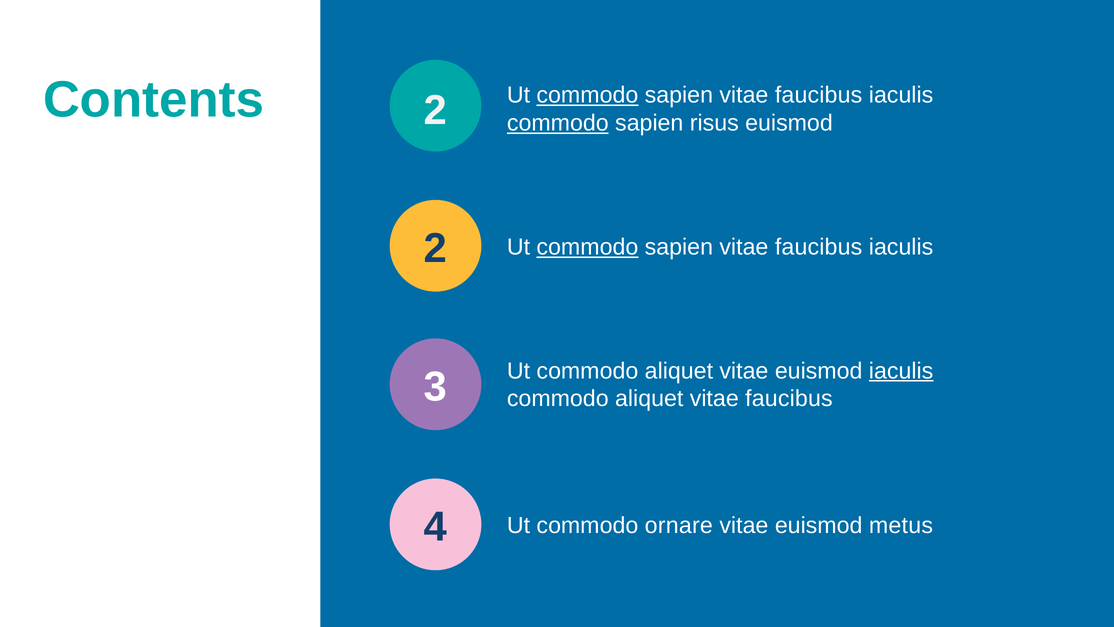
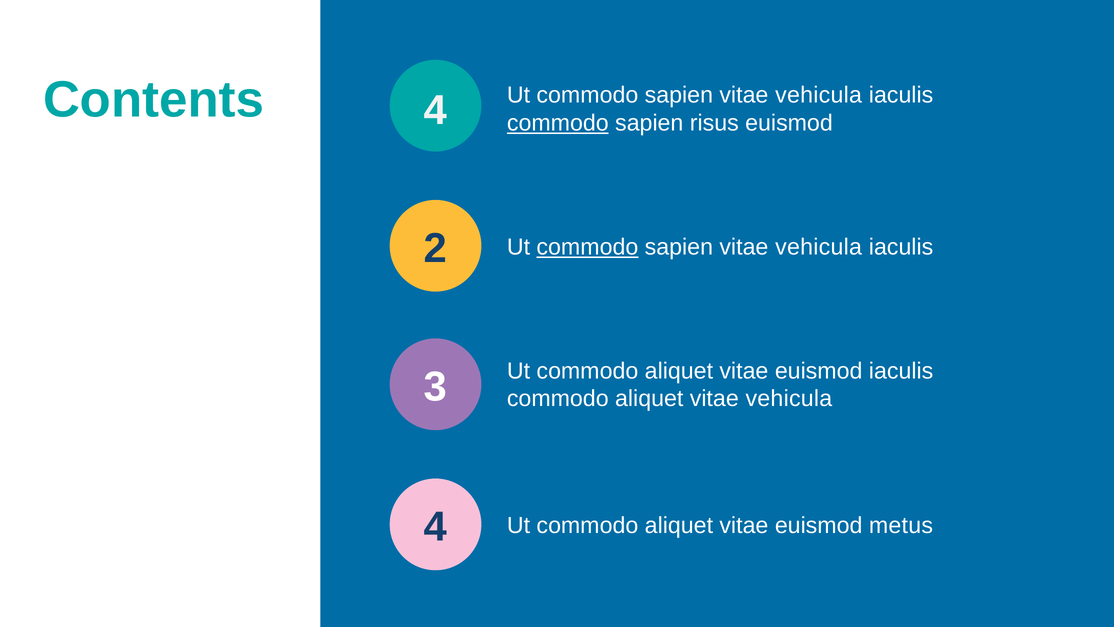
Contents 2: 2 -> 4 (436, 110)
commodo underline: present -> none (587, 95)
faucibus: faucibus -> vehicula (819, 95)
faucibus: faucibus -> vehicula (819, 247)
iaculis underline: present -> none (901, 371)
faucibus: faucibus -> vehicula (789, 399)
ornare: ornare -> aliquet (679, 526)
